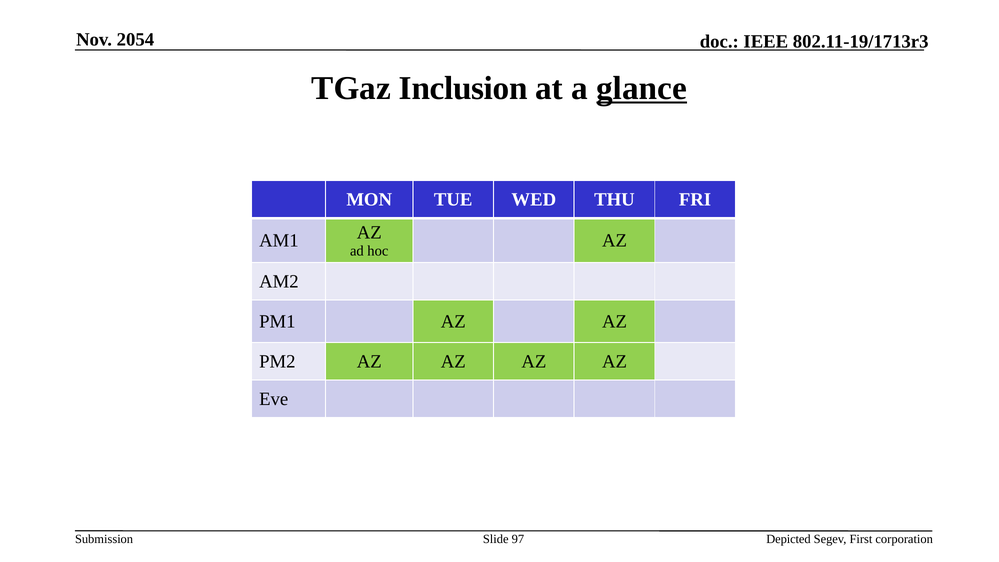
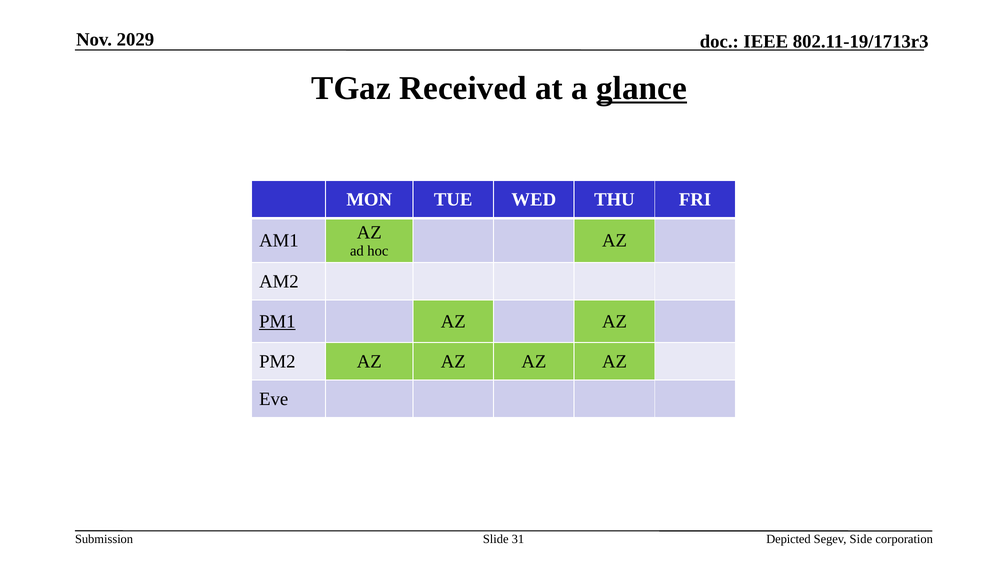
2054: 2054 -> 2029 (135, 40)
Inclusion: Inclusion -> Received (463, 88)
PM1 underline: none -> present (277, 321)
97: 97 -> 31 (518, 539)
First: First -> Side (861, 539)
